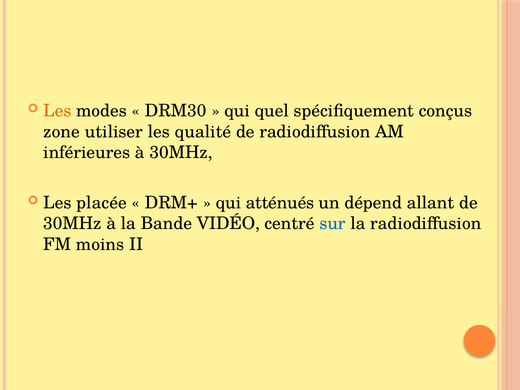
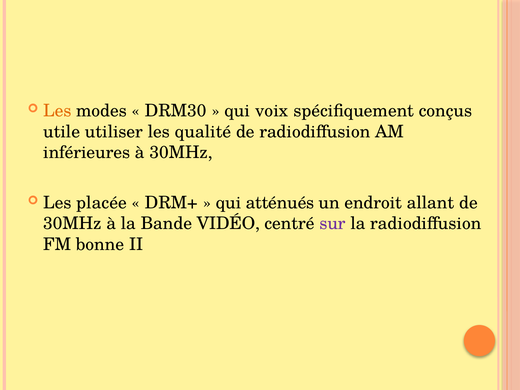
quel: quel -> voix (272, 111)
zone: zone -> utile (62, 132)
dépend: dépend -> endroit (373, 203)
sur colour: blue -> purple (333, 224)
moins: moins -> bonne (100, 244)
